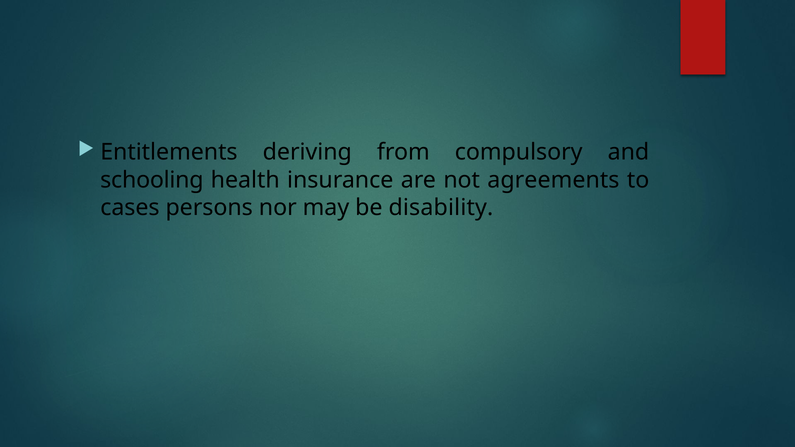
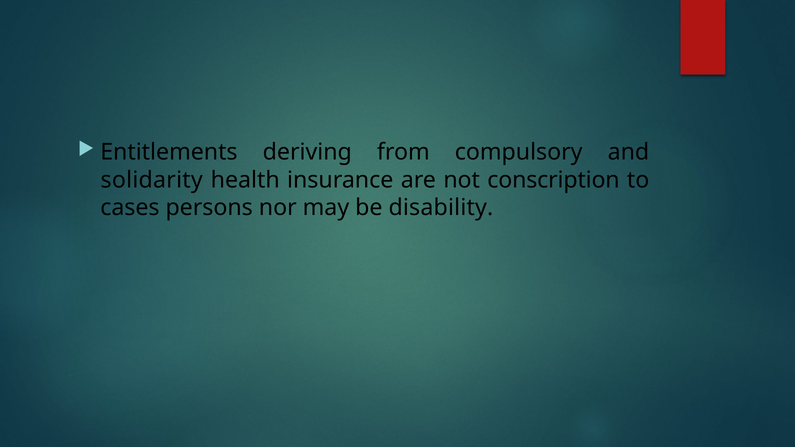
schooling: schooling -> solidarity (152, 180)
agreements: agreements -> conscription (554, 180)
